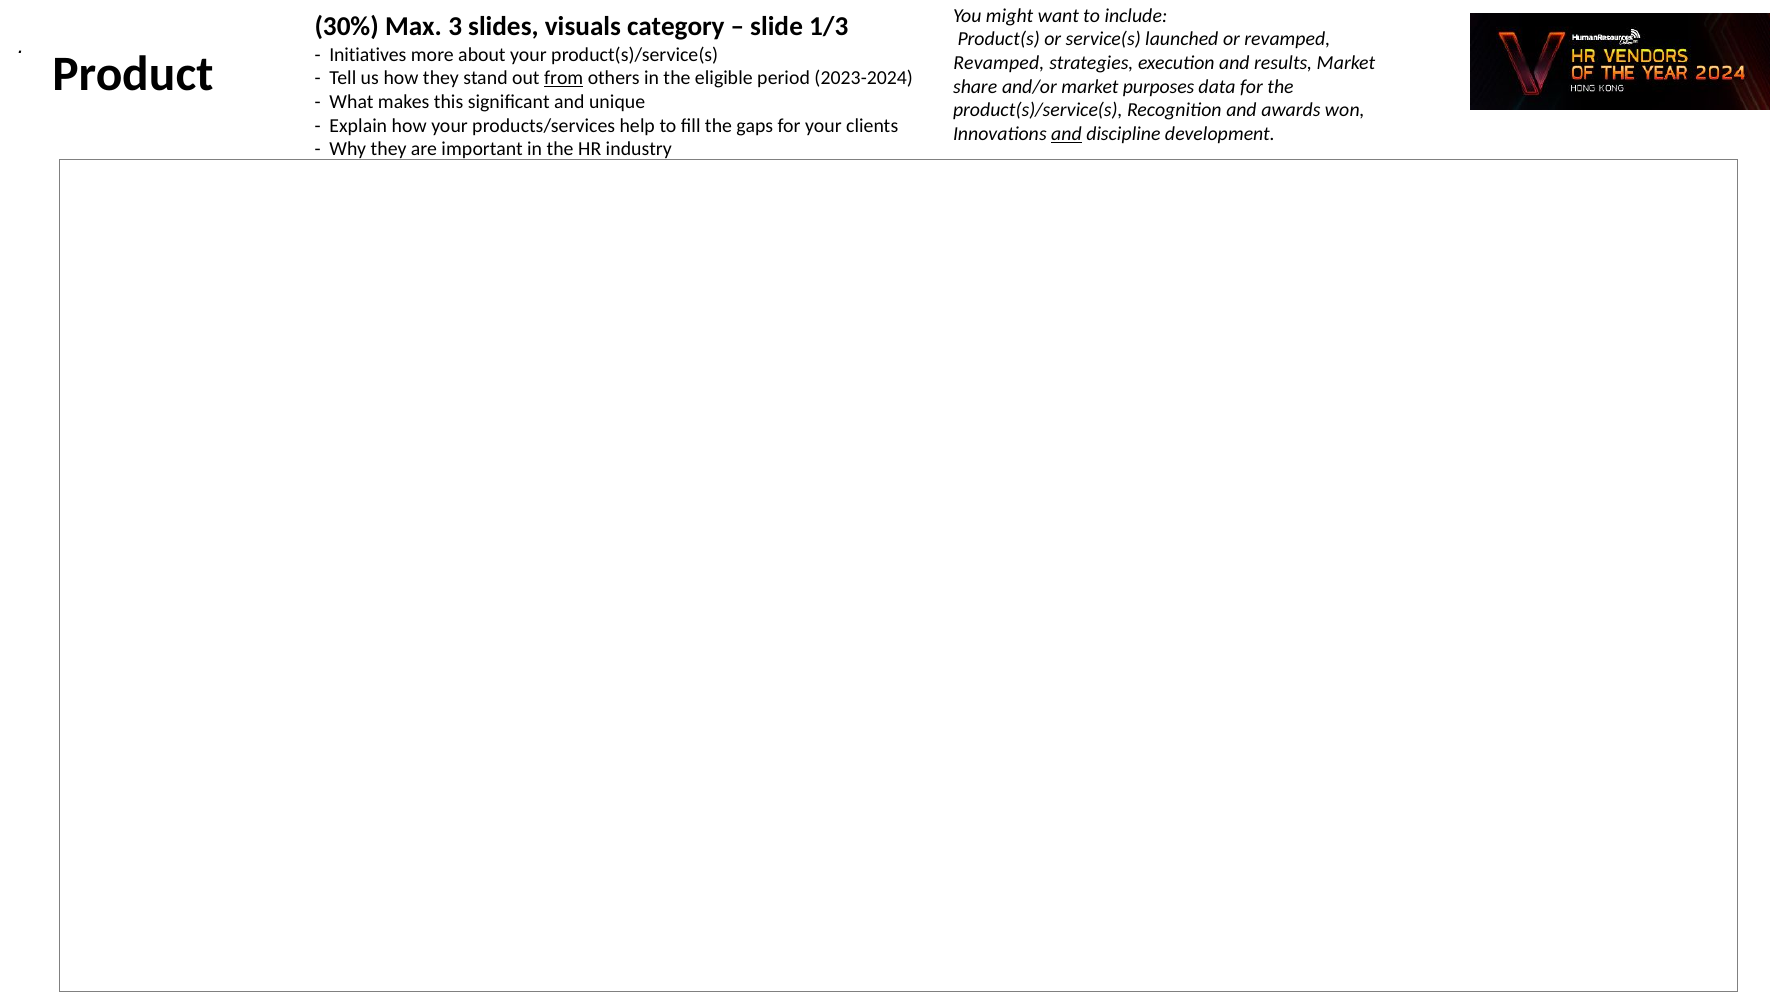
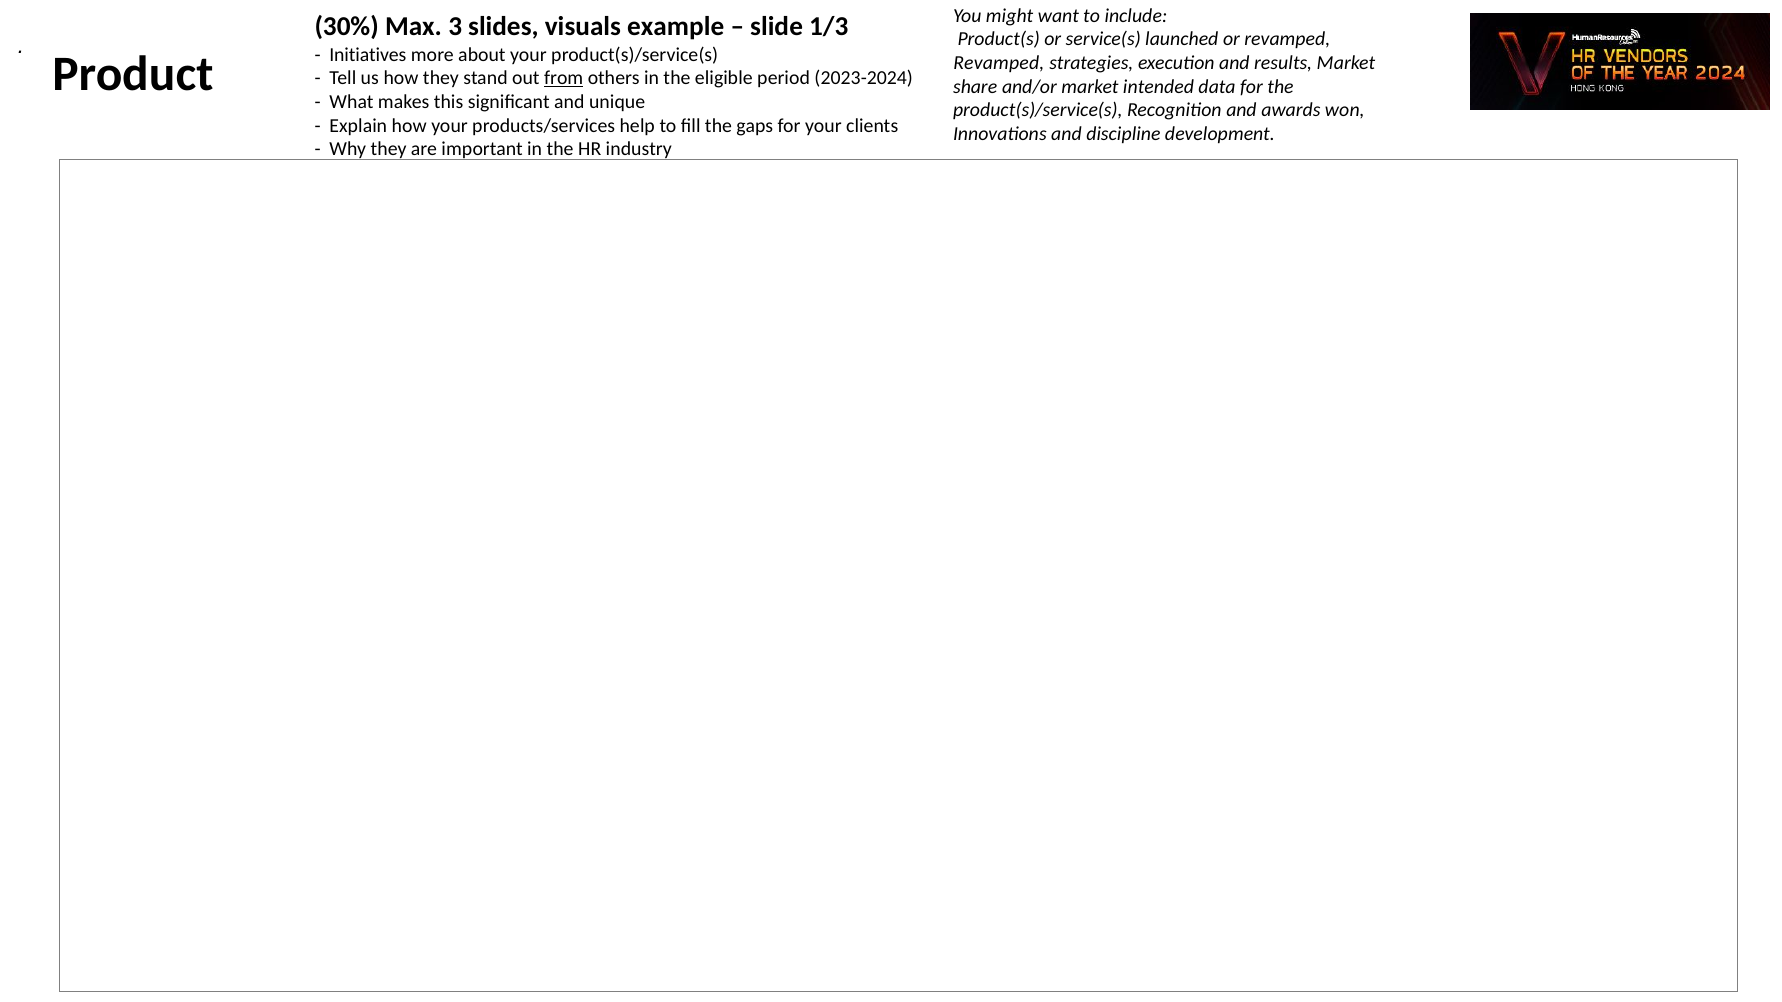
category: category -> example (676, 27)
purposes: purposes -> intended (1158, 87)
and underline: present -> none (1066, 134)
